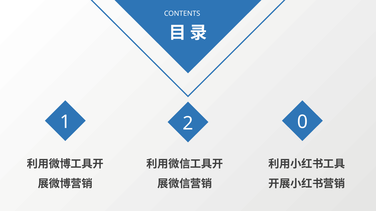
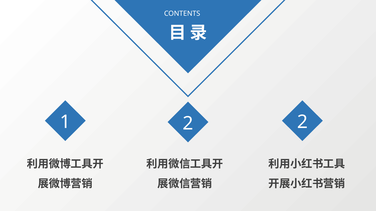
2 0: 0 -> 2 (302, 122)
